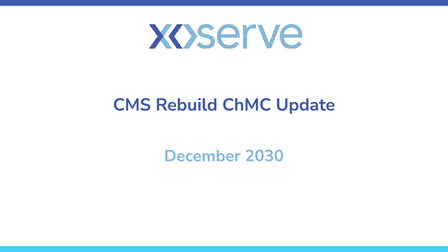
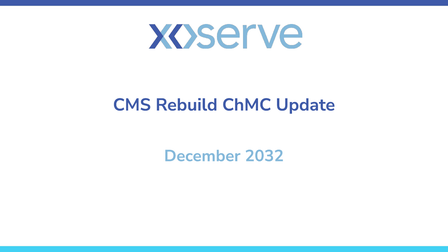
2030: 2030 -> 2032 (264, 156)
